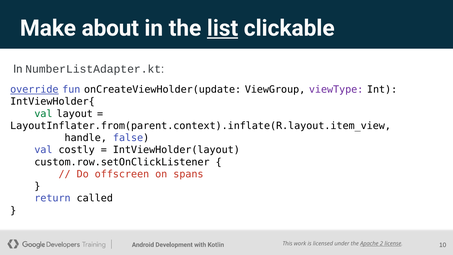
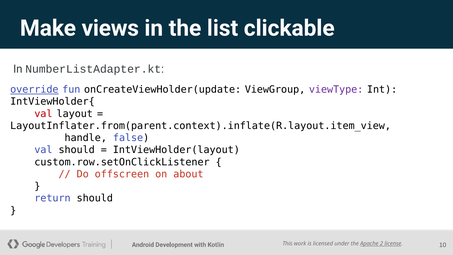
about: about -> views (110, 28)
list underline: present -> none (223, 28)
val colour: green -> red (43, 114)
val costly: costly -> should (77, 150)
spans: spans -> about (188, 174)
return called: called -> should (95, 198)
